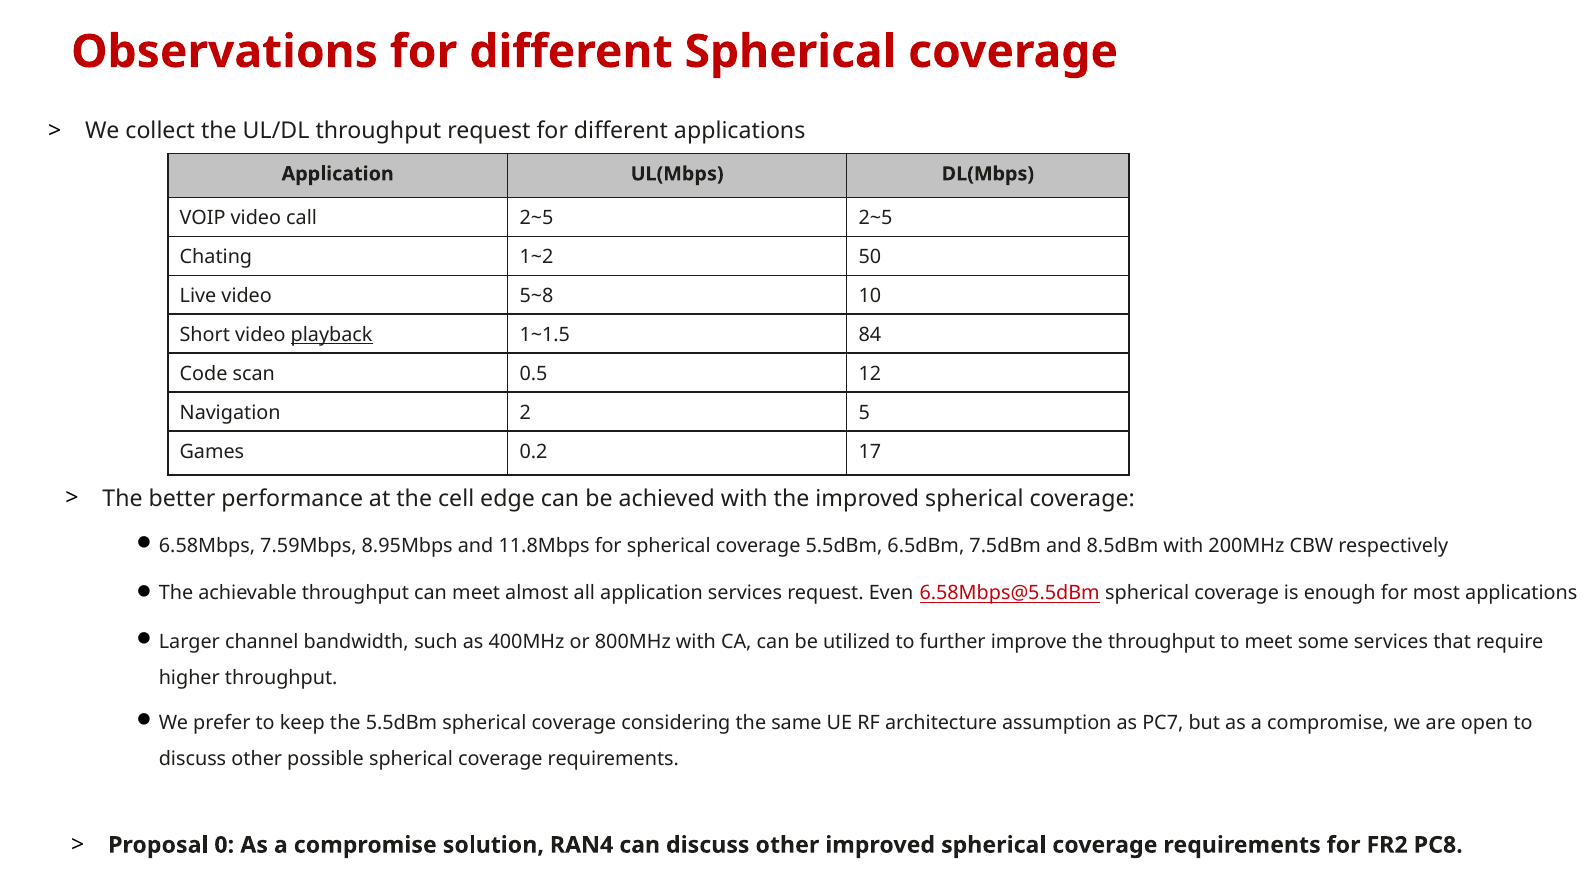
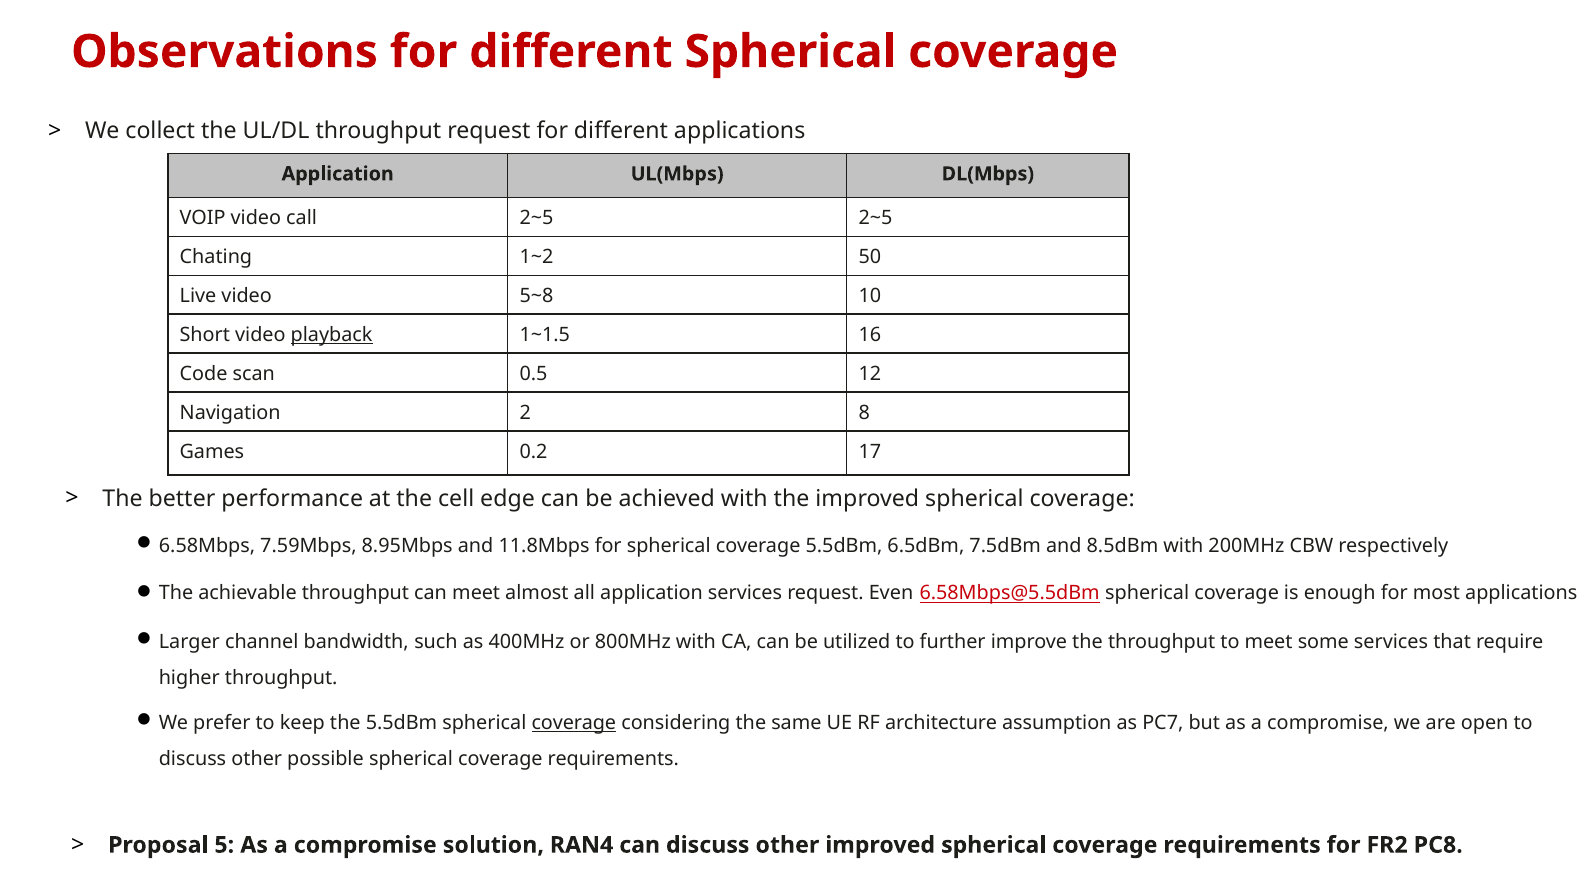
84: 84 -> 16 (870, 335)
5: 5 -> 8 (864, 412)
coverage underline: none -> present (574, 723)
0: 0 -> 5 (224, 845)
